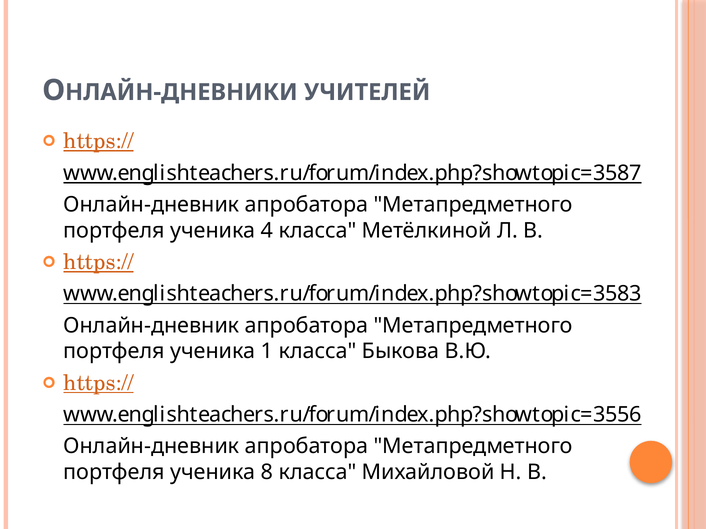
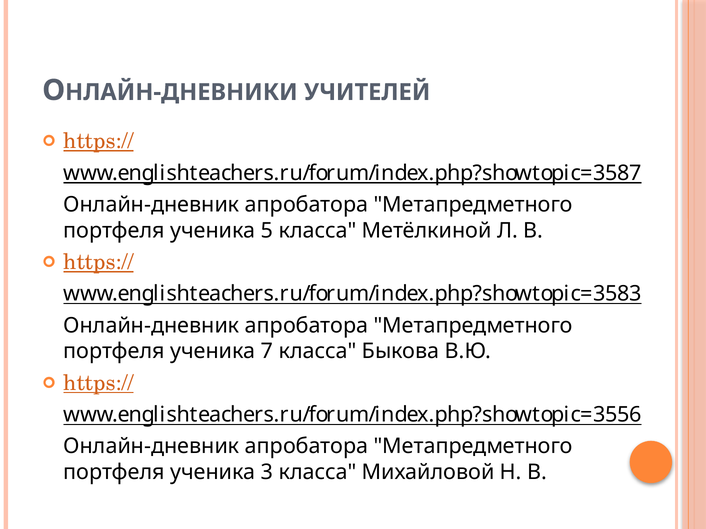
4: 4 -> 5 (267, 231)
1: 1 -> 7 (267, 352)
8: 8 -> 3 (267, 473)
